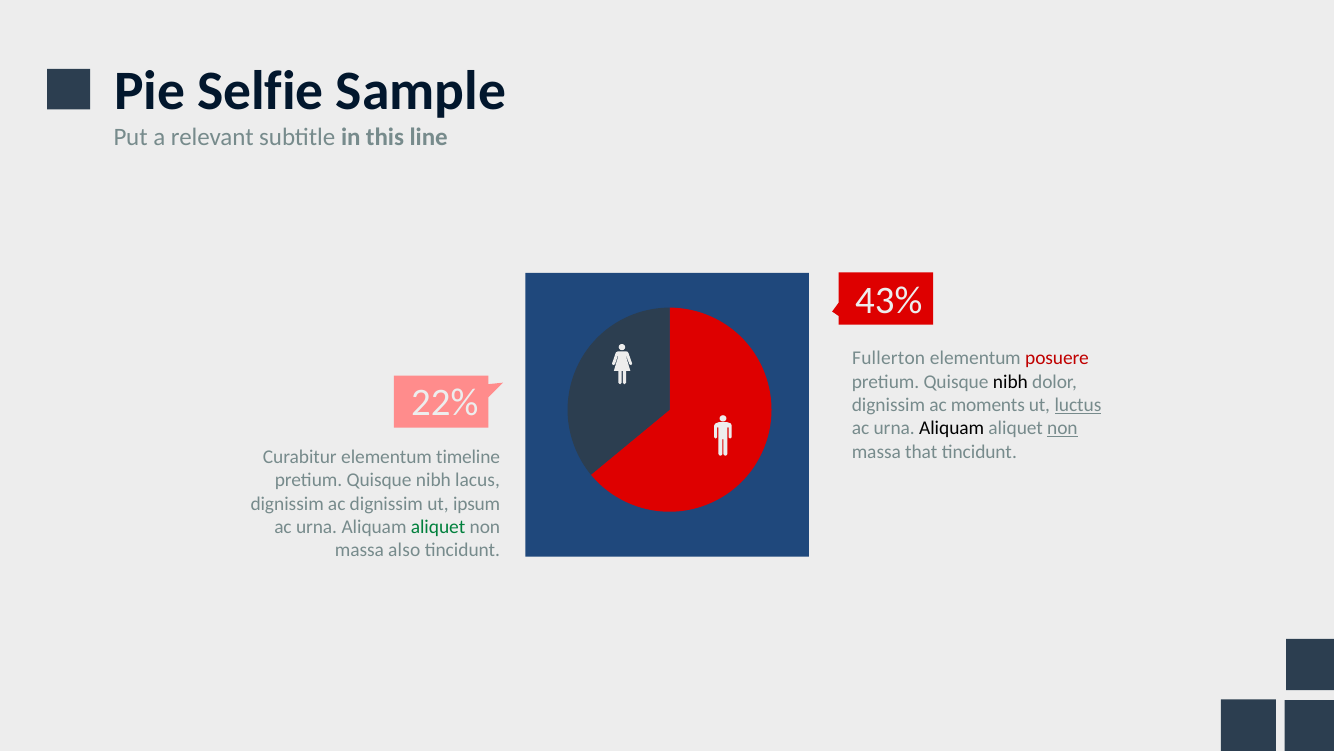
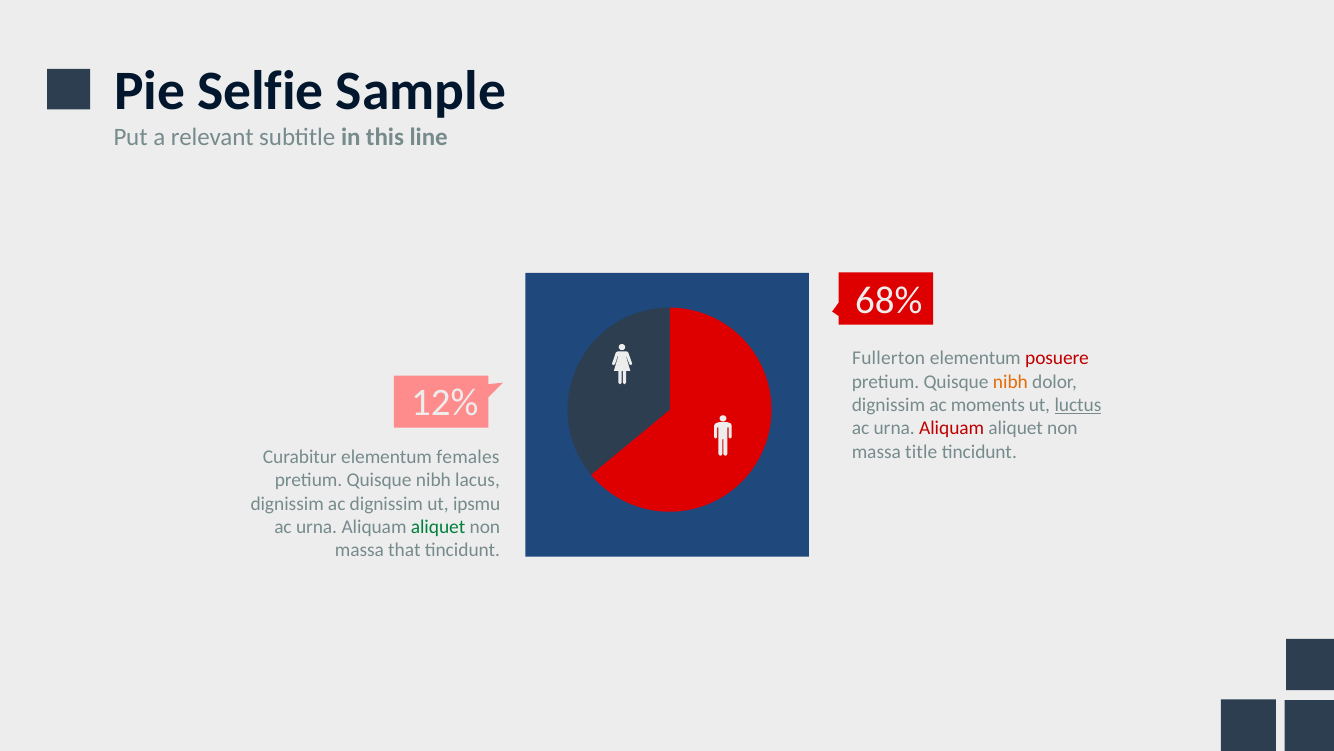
43%: 43% -> 68% (889, 300)
nibh colour: black -> orange (1010, 381)
22%: 22% -> 12% (445, 402)
Aliquam colour: black -> red (952, 428)
non underline: present -> none (1062, 428)
that: that -> title (921, 451)
timeline: timeline -> females (468, 457)
ipsum: ipsum -> ipsmu (477, 503)
also: also -> that (404, 550)
